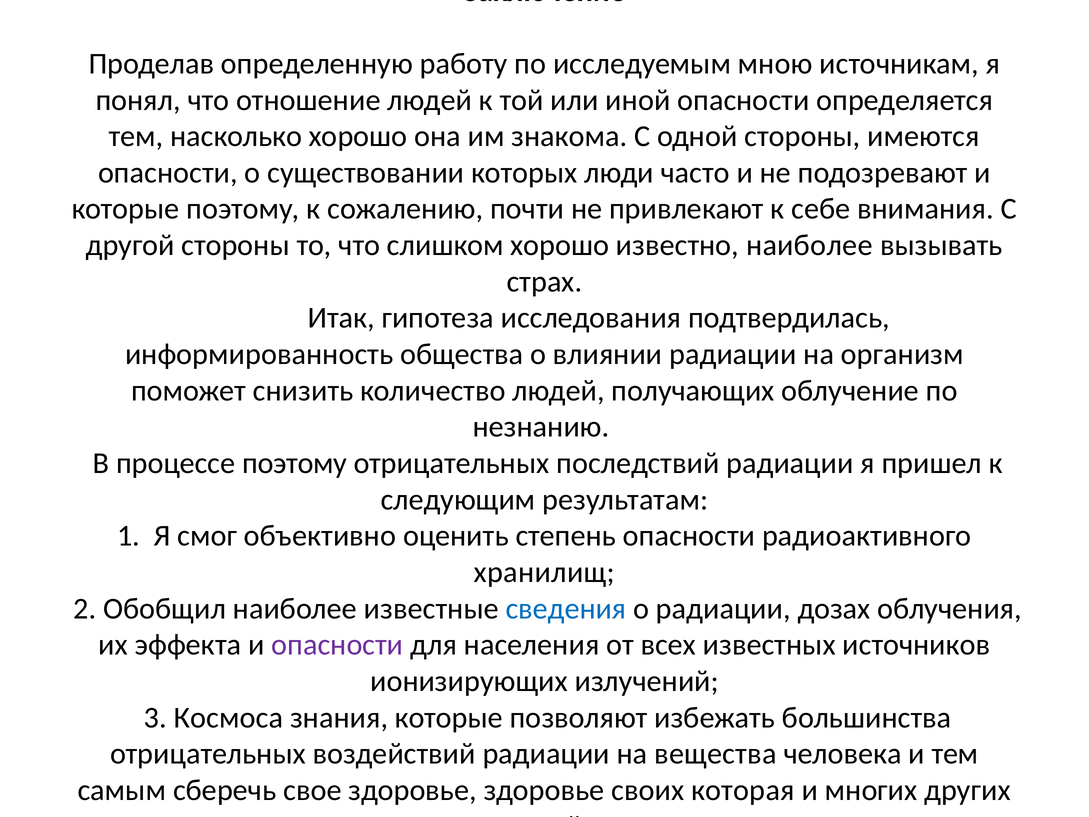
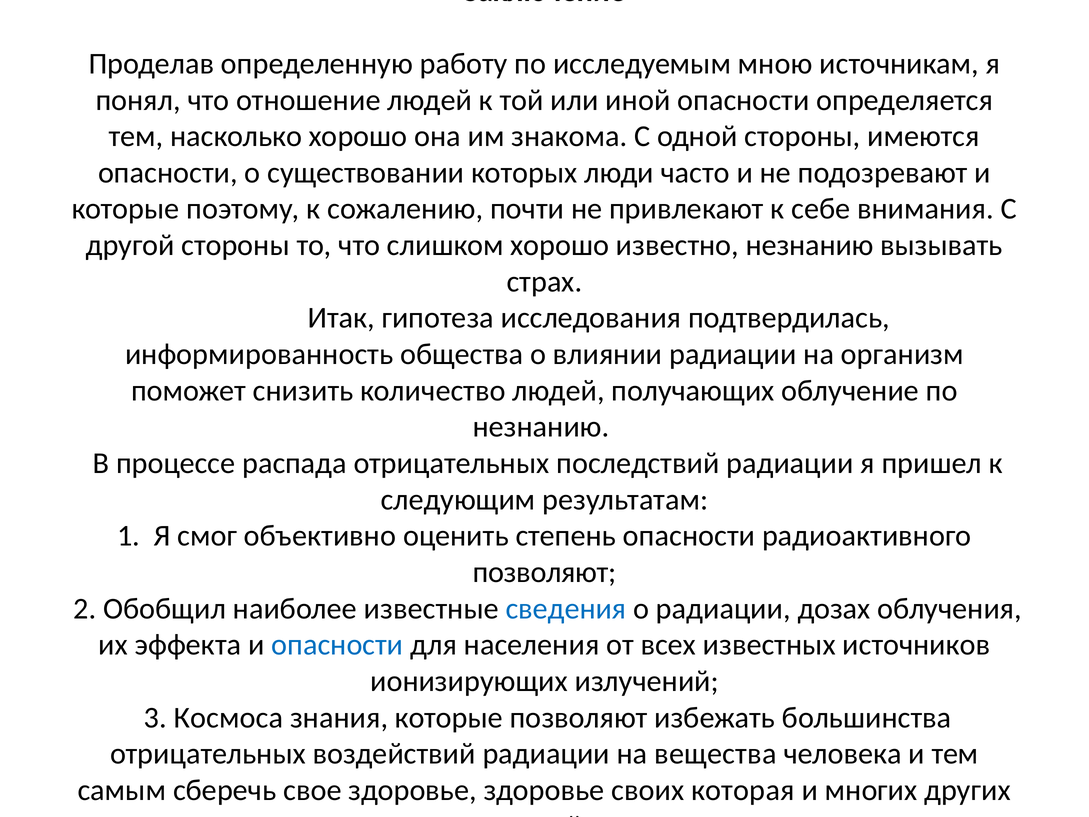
известно наиболее: наиболее -> незнанию (810, 245)
процессе поэтому: поэтому -> распада (294, 463)
хранилищ: хранилищ -> позволяют (545, 572)
опасности colour: purple -> blue (337, 645)
